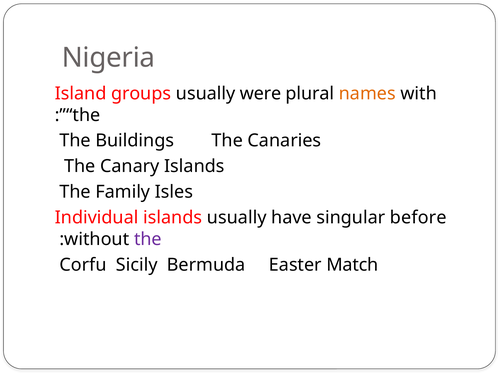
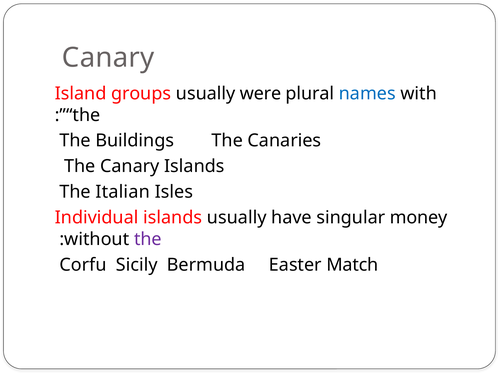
Nigeria: Nigeria -> Canary (108, 58)
names colour: orange -> blue (367, 94)
Family: Family -> Italian (123, 192)
before: before -> money (419, 218)
